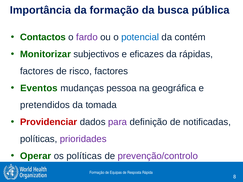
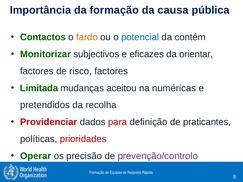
busca: busca -> causa (173, 10)
fardo colour: purple -> orange (87, 37)
rápidas: rápidas -> orientar (196, 54)
Eventos: Eventos -> Limitada (39, 88)
pessoa: pessoa -> aceitou (122, 88)
geográfica: geográfica -> numéricas (174, 88)
tomada: tomada -> recolha (101, 105)
para colour: purple -> red (118, 122)
notificadas: notificadas -> praticantes (207, 122)
prioridades colour: purple -> red (83, 139)
os políticas: políticas -> precisão (84, 156)
